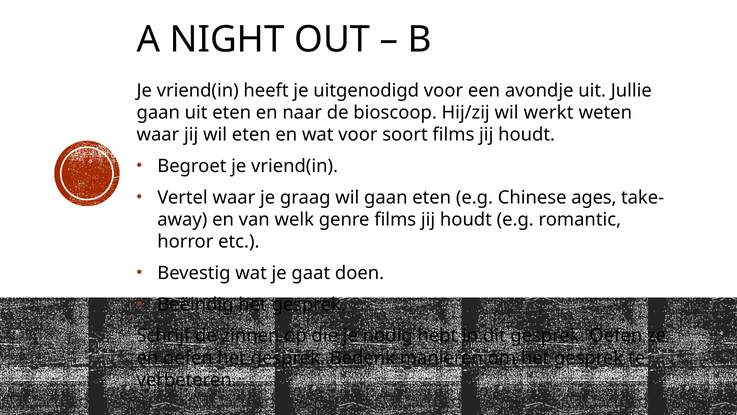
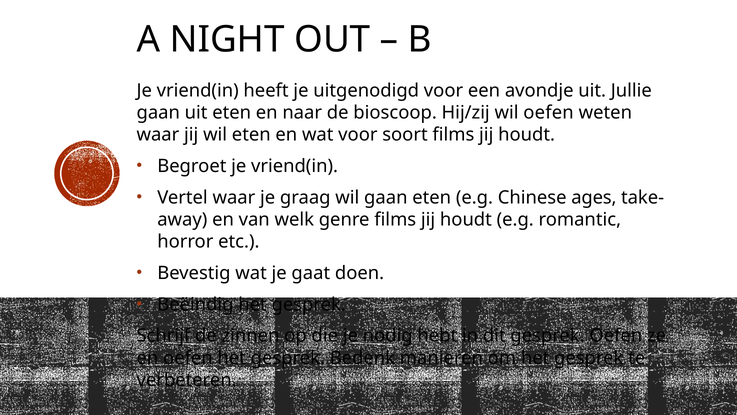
wil werkt: werkt -> oefen (549, 113)
